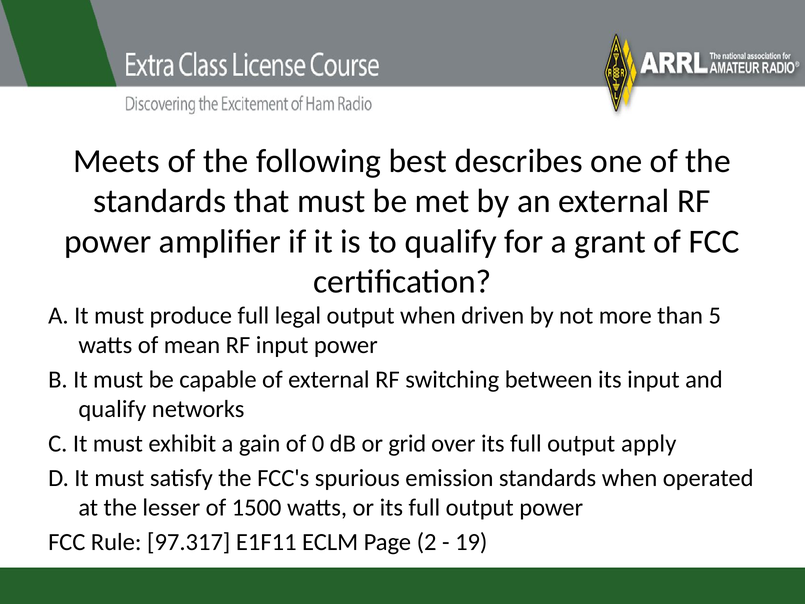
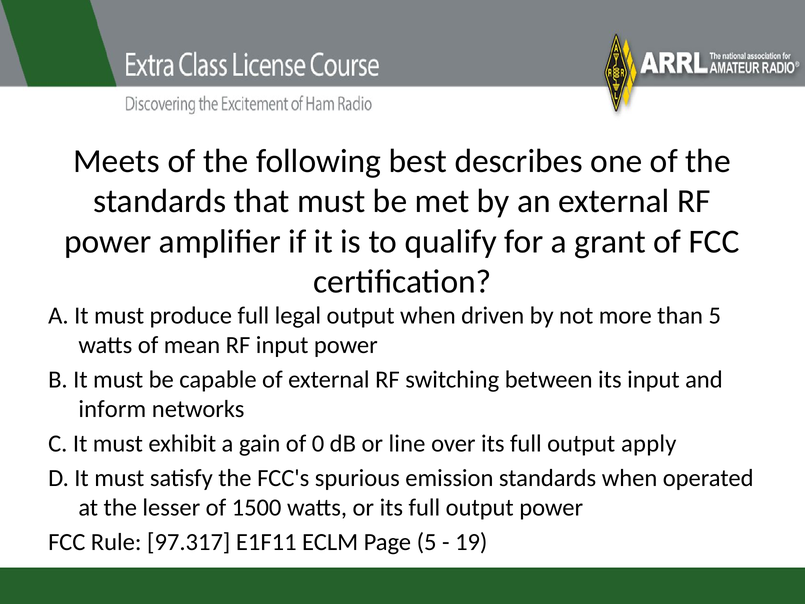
qualify: qualify -> inform (112, 409)
grid: grid -> line (407, 443)
Page 2: 2 -> 5 (427, 542)
